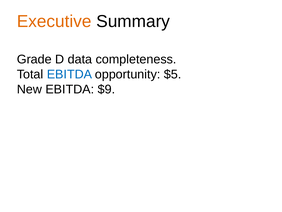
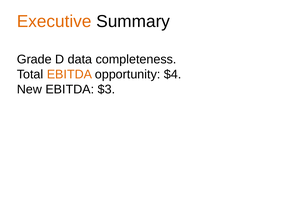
EBITDA colour: blue -> orange (69, 74)
$5: $5 -> $4 (173, 74)
$9: $9 -> $3 (106, 89)
